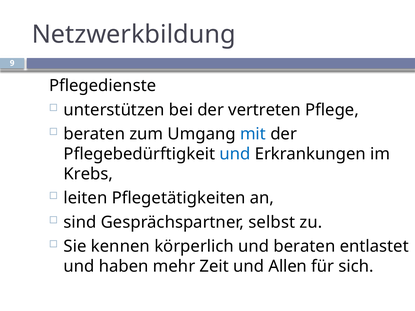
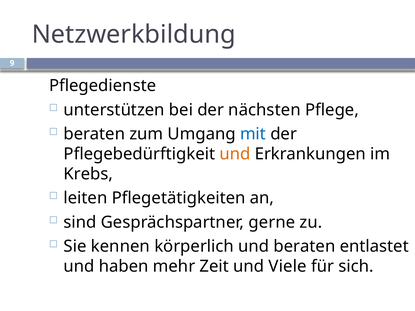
vertreten: vertreten -> nächsten (264, 110)
und colour: blue -> orange (235, 154)
selbst: selbst -> gerne (272, 222)
Allen: Allen -> Viele (288, 267)
